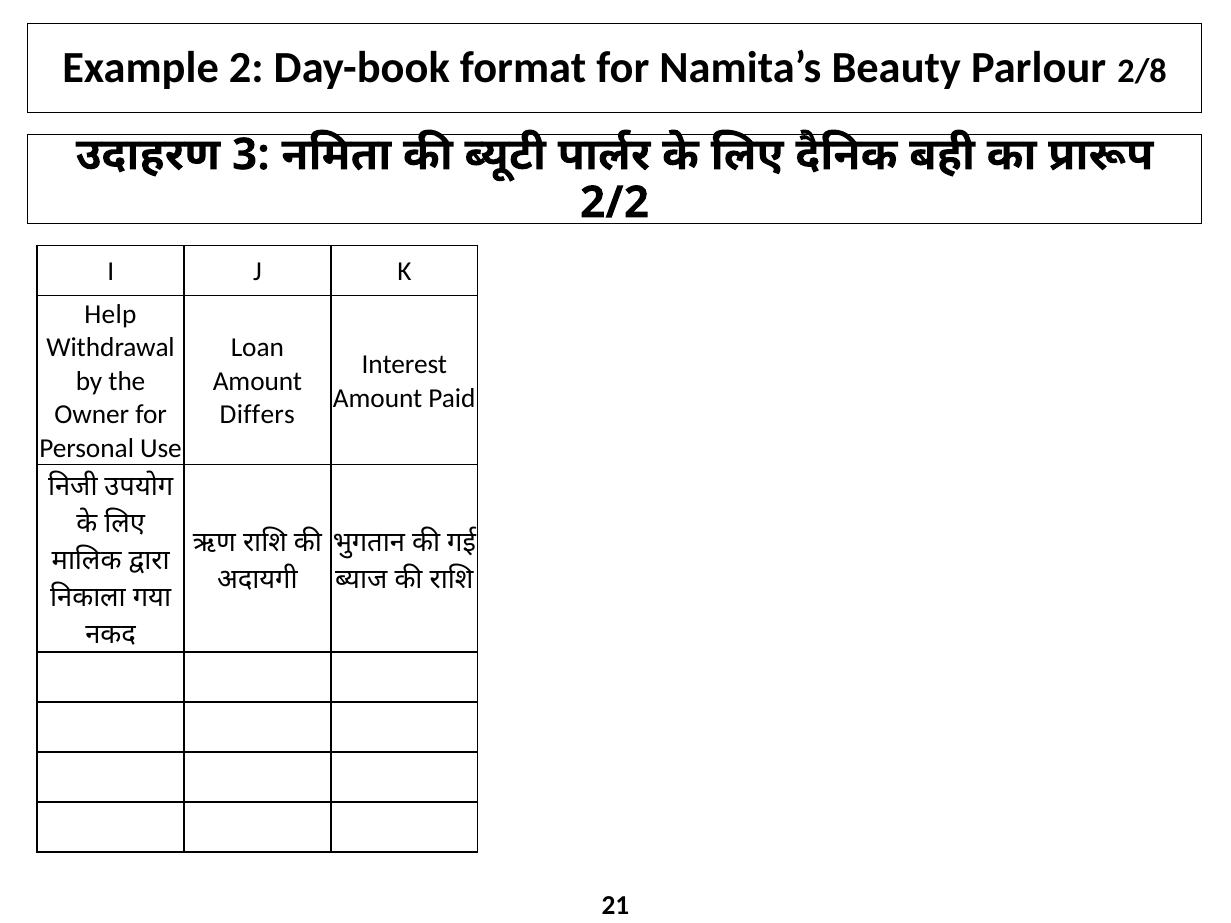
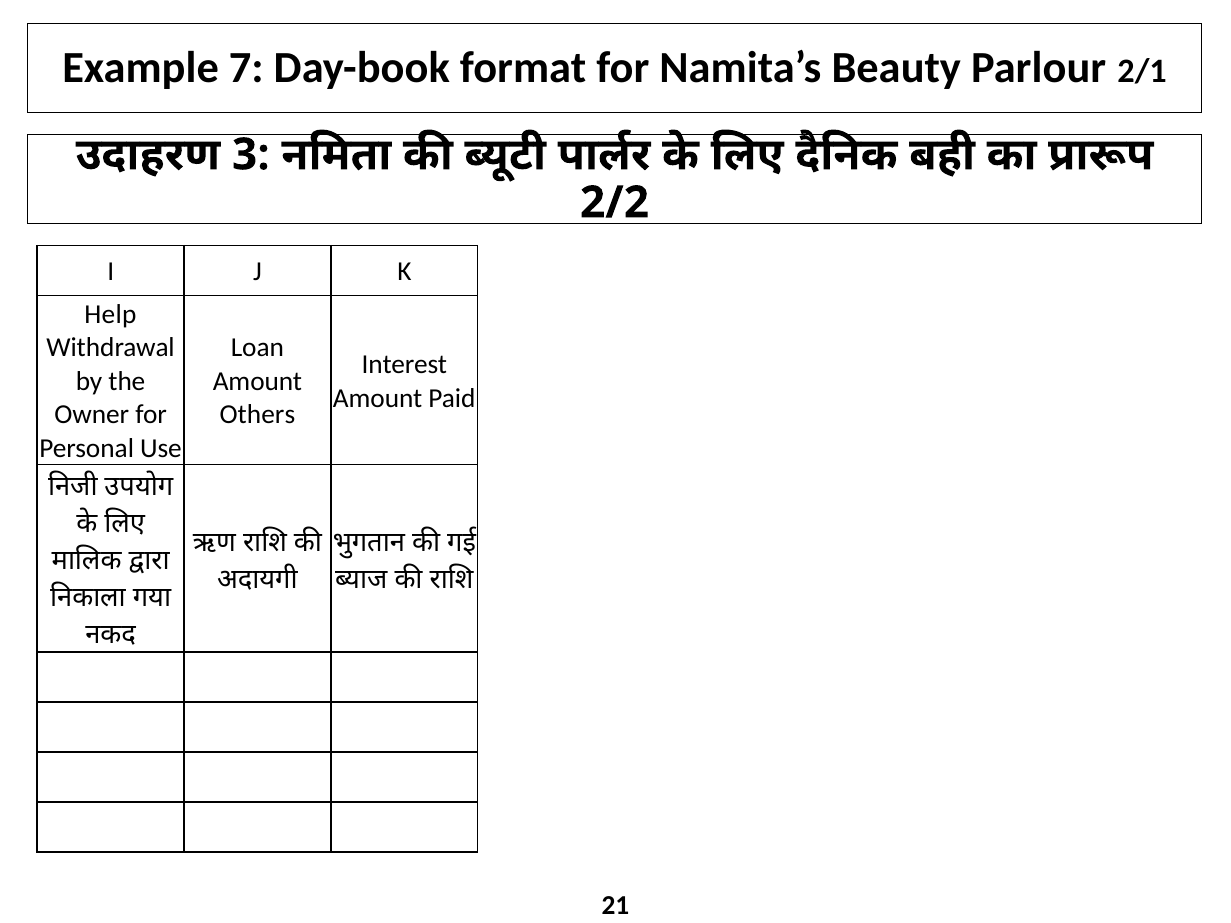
2: 2 -> 7 (246, 68)
2/8: 2/8 -> 2/1 (1142, 71)
Differs: Differs -> Others (257, 415)
